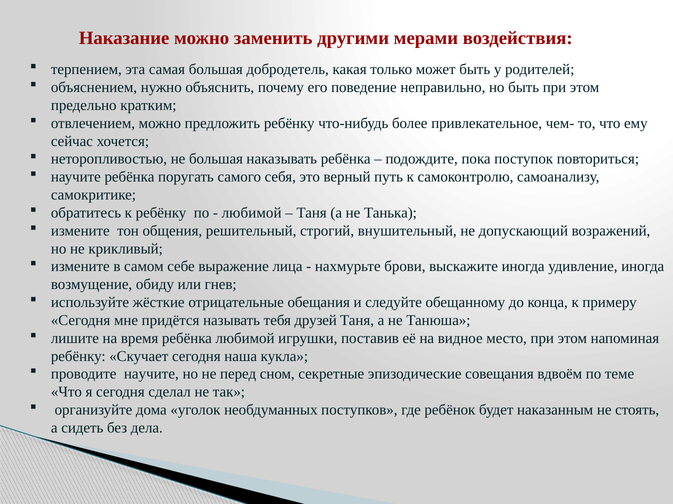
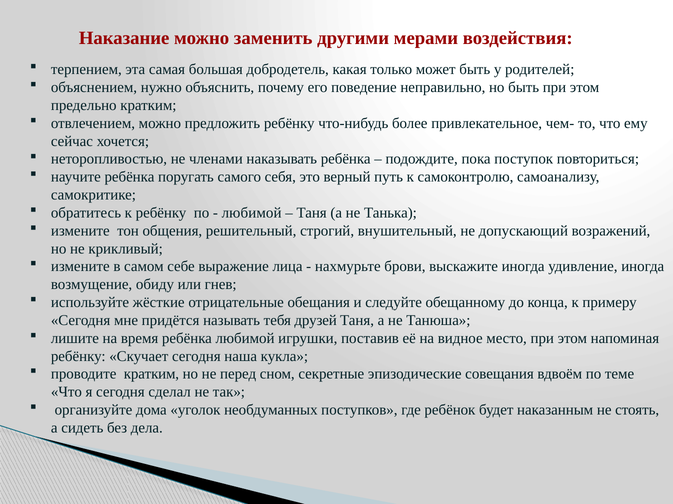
не большая: большая -> членами (216, 159)
проводите научите: научите -> кратким (151, 375)
